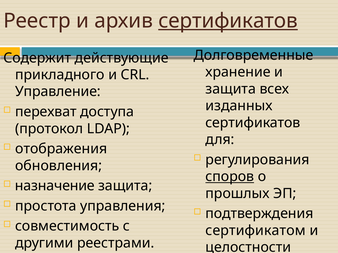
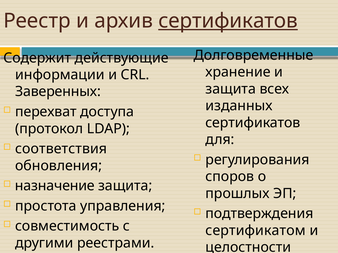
прикладного: прикладного -> информации (60, 75)
Управление: Управление -> Заверенных (58, 92)
отображения: отображения -> соответствия (61, 149)
споров underline: present -> none (230, 177)
